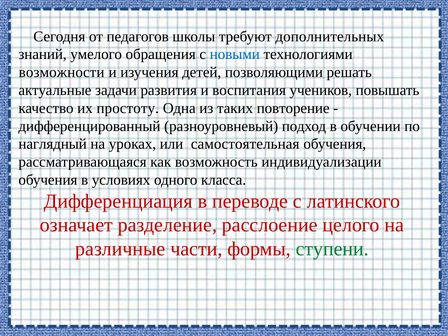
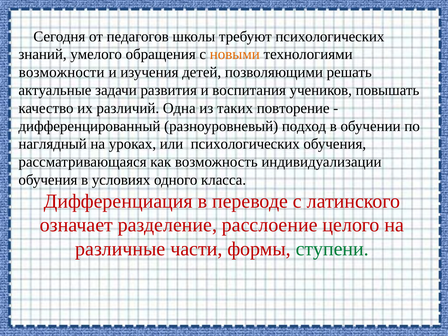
требуют дополнительных: дополнительных -> психологических (330, 36)
новыми colour: blue -> orange (235, 54)
простоту: простоту -> различий (128, 108)
или самостоятельная: самостоятельная -> психологических (245, 144)
